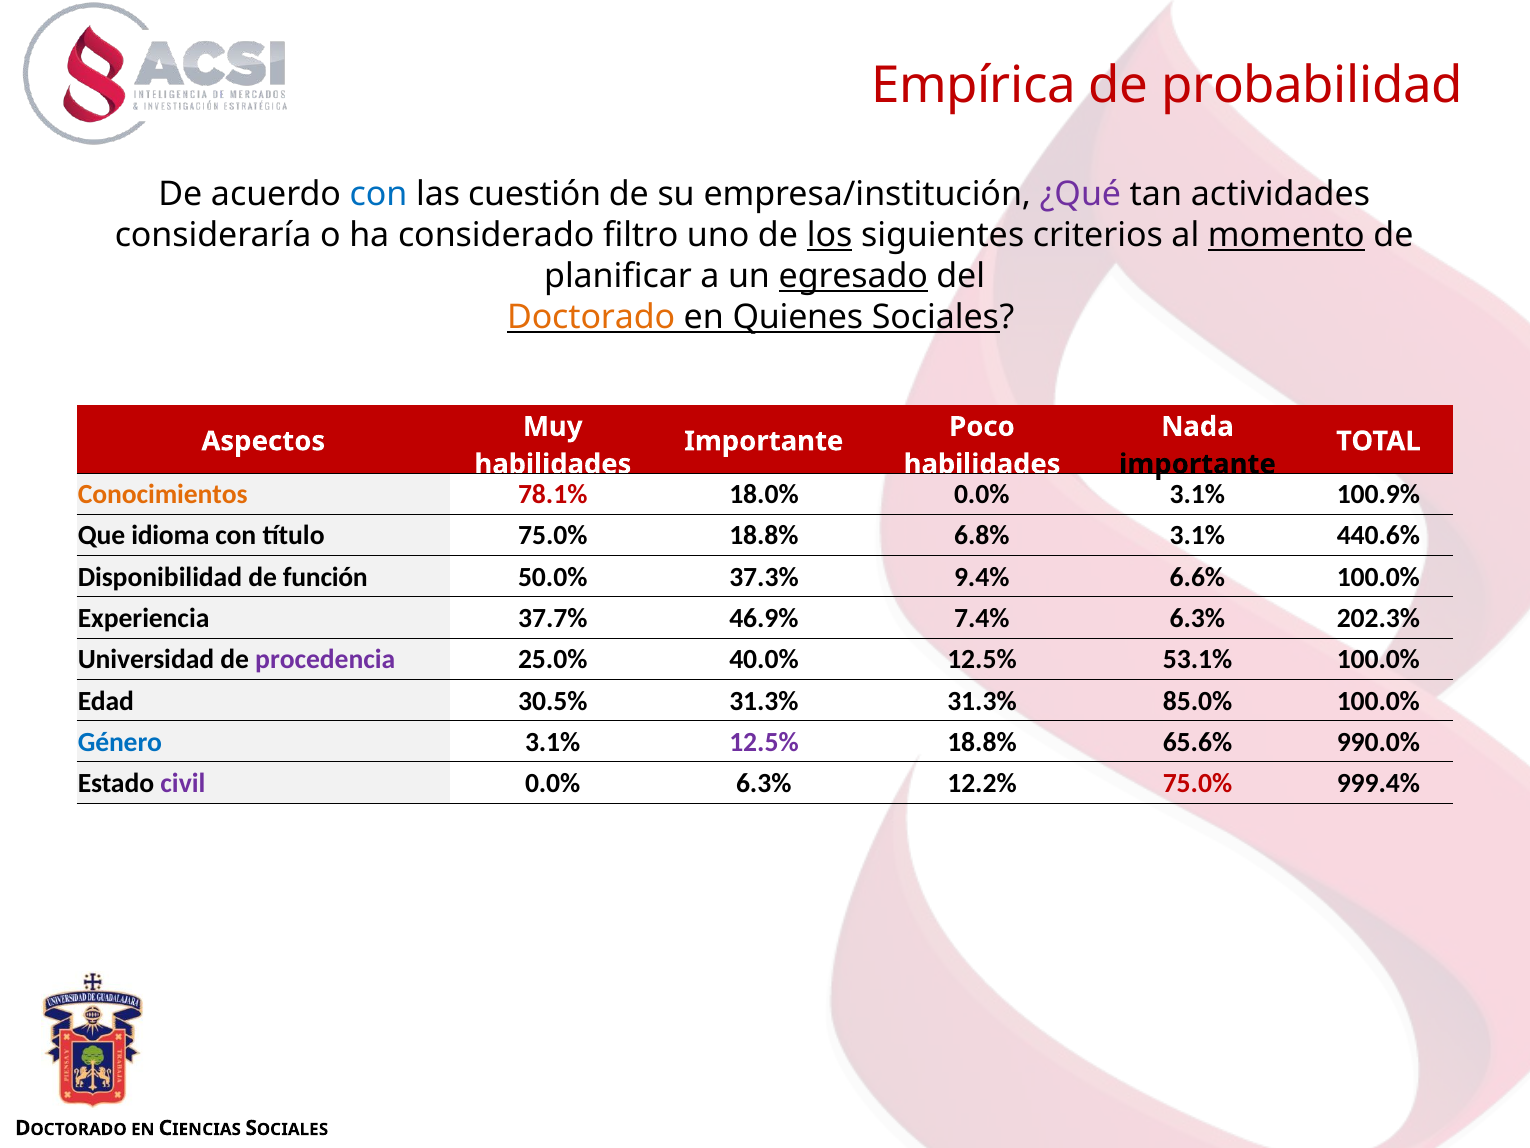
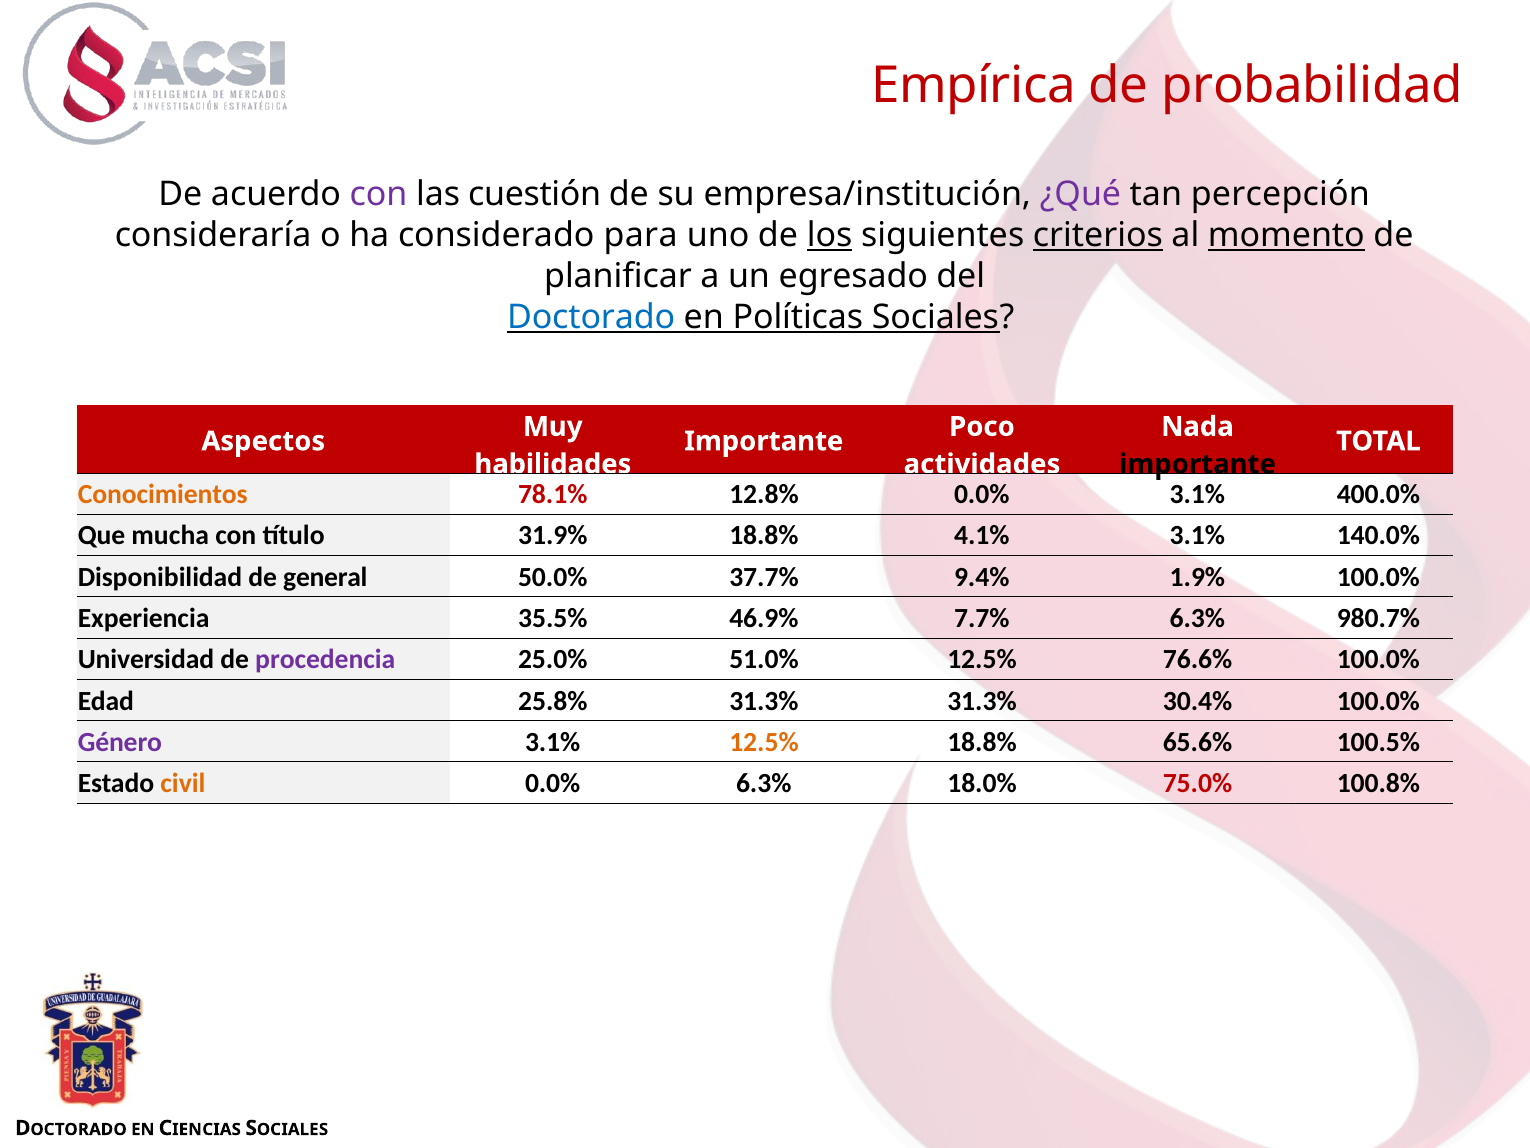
con colour: blue -> purple (379, 194)
actividades: actividades -> percepción (1280, 194)
filtro: filtro -> para (641, 235)
criterios underline: none -> present (1098, 235)
egresado underline: present -> none (853, 276)
Doctorado colour: orange -> blue (591, 317)
Quienes: Quienes -> Políticas (798, 317)
habilidades: habilidades -> actividades (982, 464)
18.0%: 18.0% -> 12.8% (764, 494)
100.9%: 100.9% -> 400.0% (1378, 494)
idioma: idioma -> mucha (170, 536)
título 75.0%: 75.0% -> 31.9% (553, 536)
6.8%: 6.8% -> 4.1% (982, 536)
440.6%: 440.6% -> 140.0% (1378, 536)
función: función -> general (325, 577)
37.3%: 37.3% -> 37.7% (764, 577)
6.6%: 6.6% -> 1.9% (1197, 577)
37.7%: 37.7% -> 35.5% (553, 618)
7.4%: 7.4% -> 7.7% (982, 618)
202.3%: 202.3% -> 980.7% (1378, 618)
40.0%: 40.0% -> 51.0% (764, 659)
53.1%: 53.1% -> 76.6% (1198, 659)
30.5%: 30.5% -> 25.8% (553, 701)
85.0%: 85.0% -> 30.4% (1198, 701)
Género colour: blue -> purple (120, 742)
12.5% colour: purple -> orange (764, 742)
990.0%: 990.0% -> 100.5% (1378, 742)
civil colour: purple -> orange (183, 783)
12.2%: 12.2% -> 18.0% (982, 783)
999.4%: 999.4% -> 100.8% (1378, 783)
